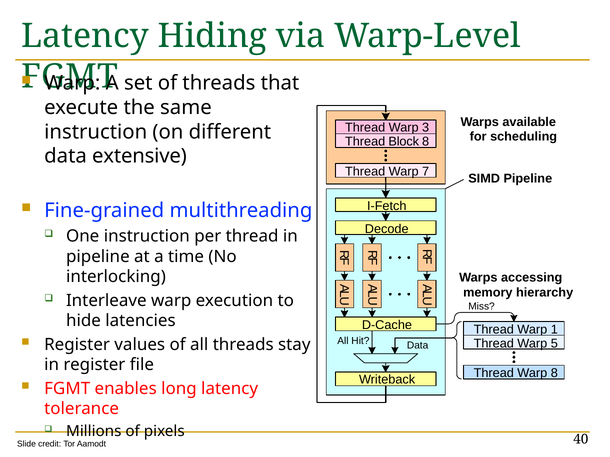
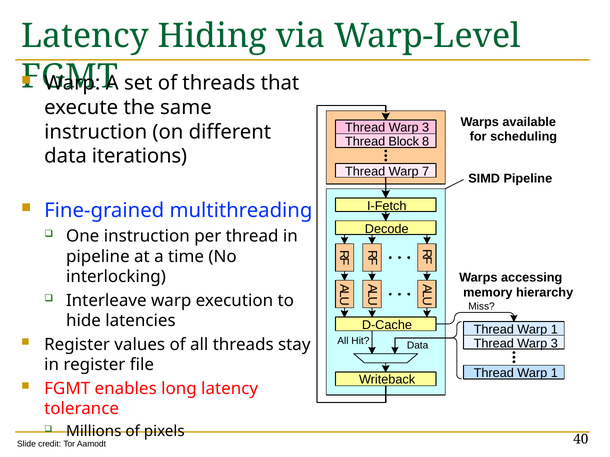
extensive: extensive -> iterations (139, 156)
5: 5 -> 3 (554, 344)
8: 8 -> 1 (554, 373)
